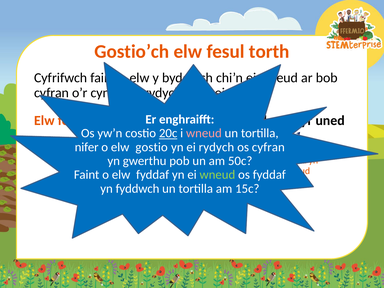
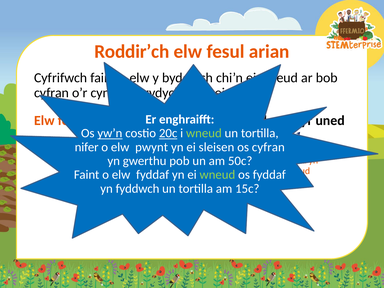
Gostio’ch: Gostio’ch -> Roddir’ch (132, 52)
torth: torth -> arian (269, 52)
yw’n underline: none -> present (110, 133)
wneud colour: pink -> light green (204, 133)
gostio: gostio -> pwynt (152, 147)
ei rydych: rydych -> sleisen (216, 147)
